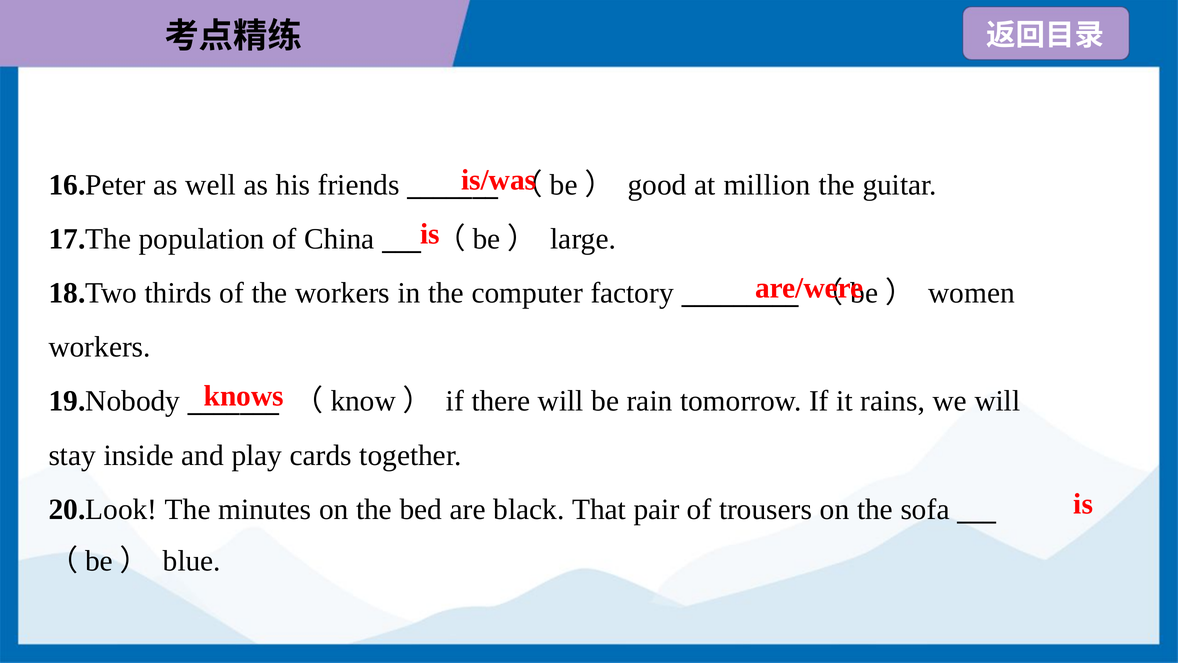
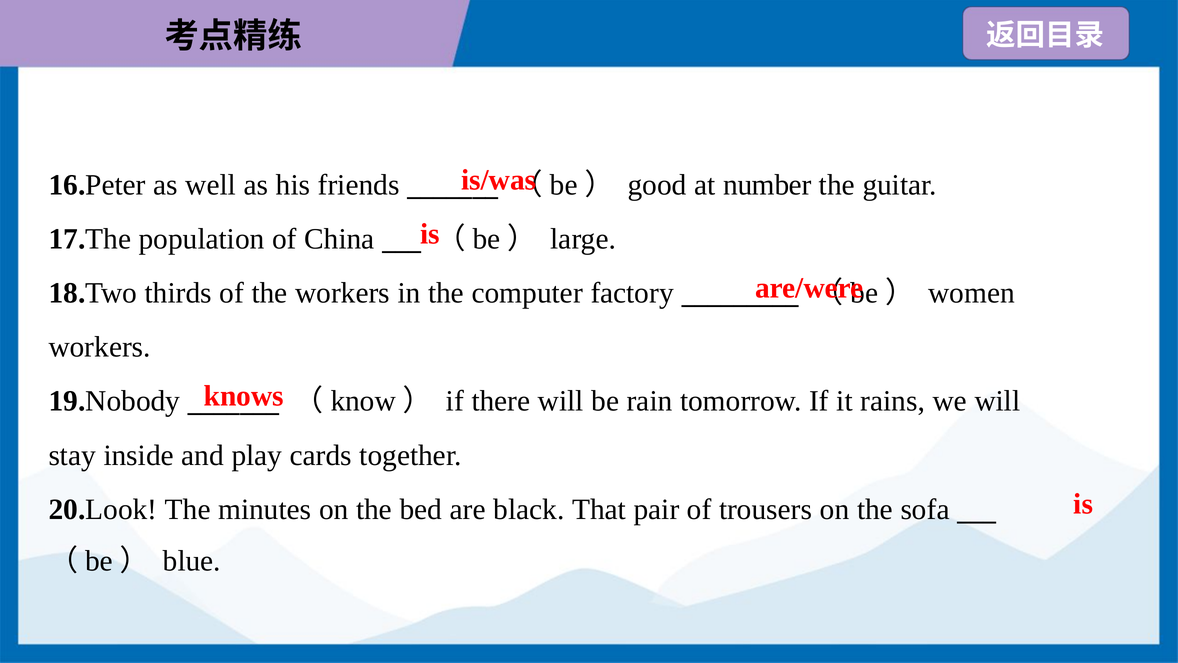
million: million -> number (767, 185)
